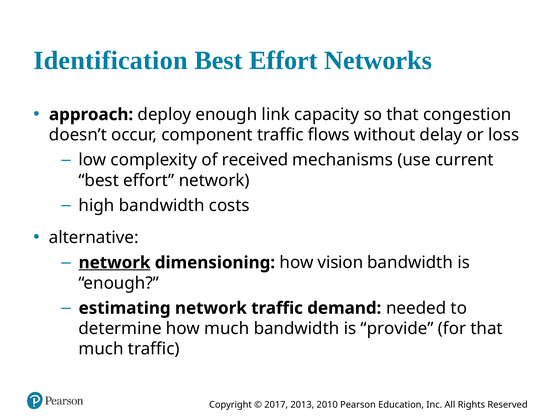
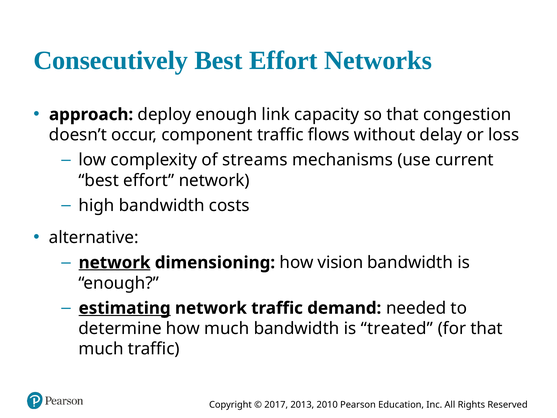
Identification: Identification -> Consecutively (111, 60)
received: received -> streams (255, 160)
estimating underline: none -> present (125, 308)
provide: provide -> treated (397, 328)
